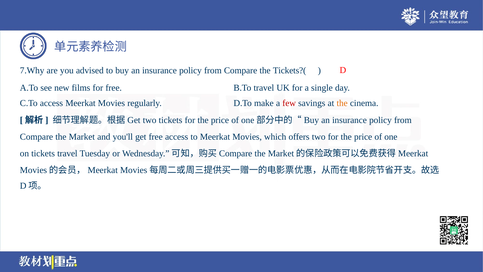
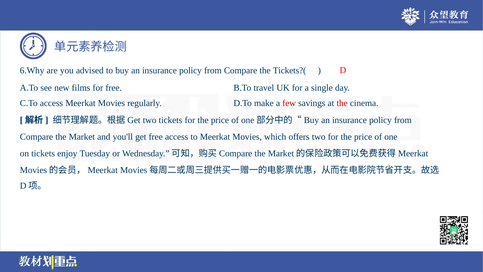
7.Why: 7.Why -> 6.Why (32, 71)
the colour: orange -> red (342, 103)
tickets travel: travel -> enjoy (67, 153)
